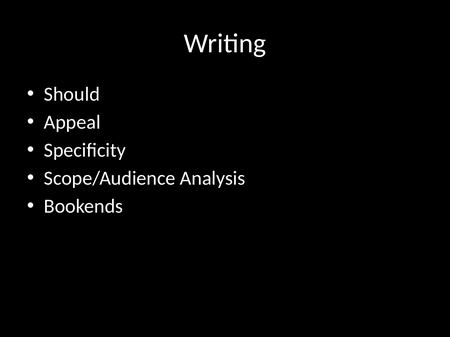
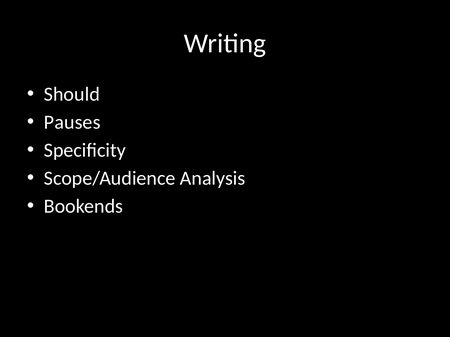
Appeal: Appeal -> Pauses (72, 122)
